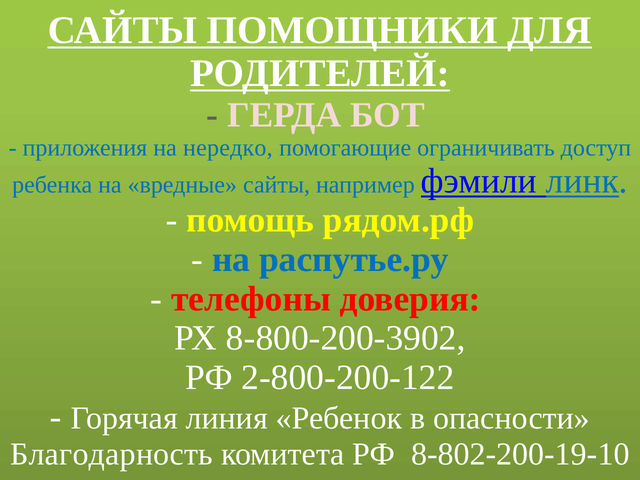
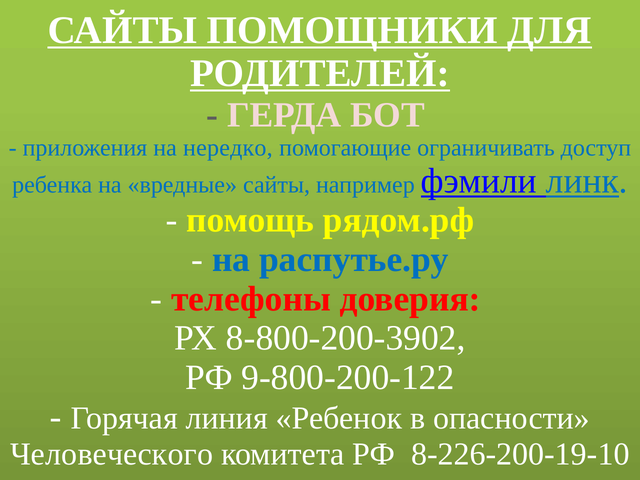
2-800-200-122: 2-800-200-122 -> 9-800-200-122 (348, 378)
Благодарность: Благодарность -> Человеческого (112, 454)
8-802-200-19-10: 8-802-200-19-10 -> 8-226-200-19-10 (520, 454)
